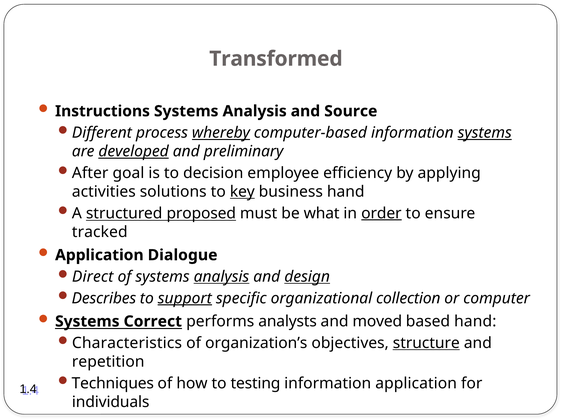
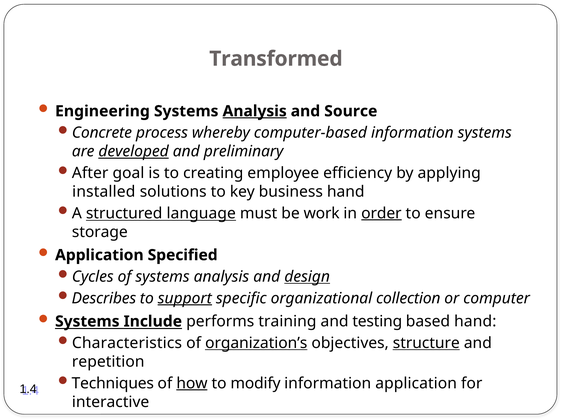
Instructions: Instructions -> Engineering (102, 111)
Analysis underline: none -> present (255, 111)
Different: Different -> Concrete (102, 133)
whereby underline: present -> none (221, 133)
systems underline: present -> none (485, 133)
decision: decision -> creating (213, 173)
activities: activities -> installed (104, 192)
key underline: present -> none (242, 192)
proposed: proposed -> language (201, 214)
what: what -> work (322, 214)
tracked: tracked -> storage (100, 232)
Dialogue: Dialogue -> Specified (183, 256)
Direct: Direct -> Cycles (93, 277)
analysis underline: present -> none (221, 277)
Correct: Correct -> Include (153, 322)
analysts: analysts -> training (287, 322)
moved: moved -> testing (377, 322)
organization’s underline: none -> present (256, 344)
how underline: none -> present (192, 384)
testing: testing -> modify (256, 384)
individuals: individuals -> interactive (111, 403)
